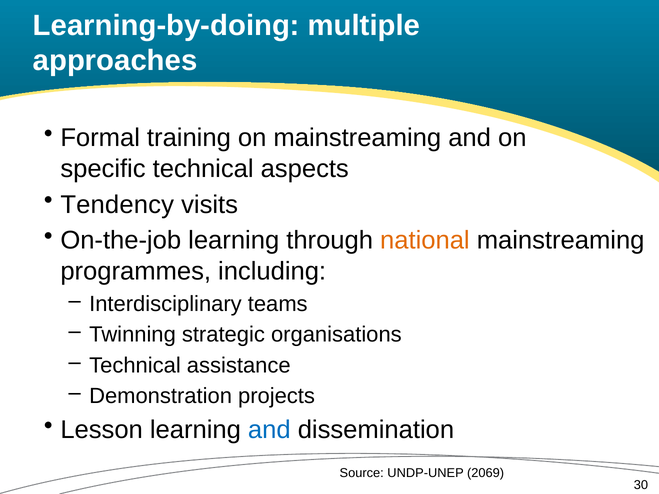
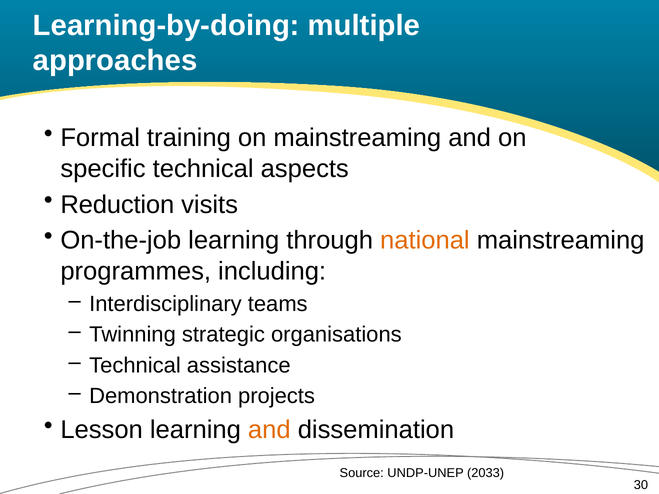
Tendency: Tendency -> Reduction (117, 205)
and colour: blue -> orange (269, 430)
2069: 2069 -> 2033 (486, 473)
